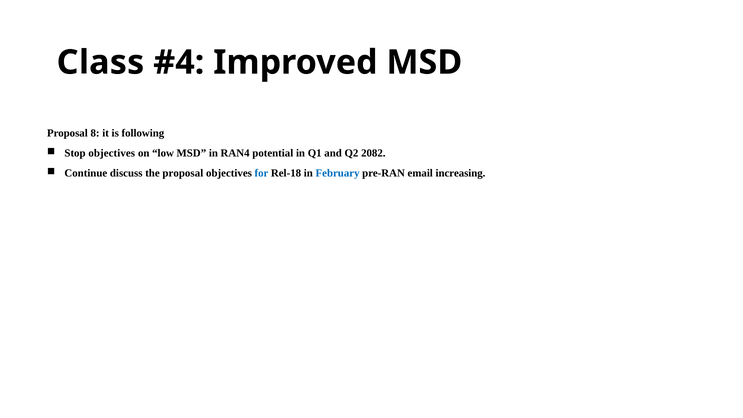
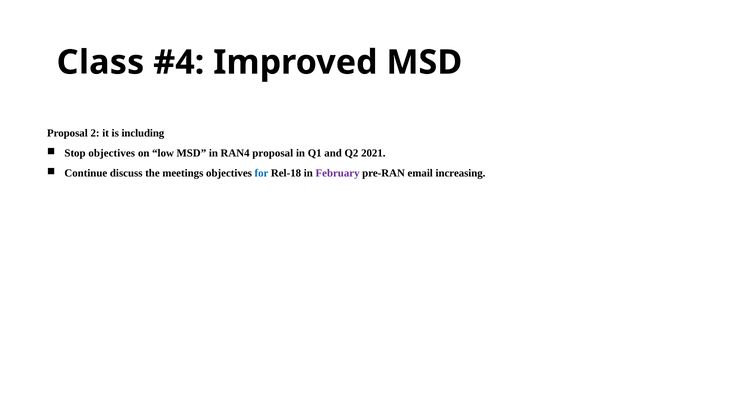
8: 8 -> 2 (95, 133)
following: following -> including (143, 133)
RAN4 potential: potential -> proposal (273, 153)
2082: 2082 -> 2021 (373, 153)
the proposal: proposal -> meetings (183, 173)
February colour: blue -> purple (338, 173)
